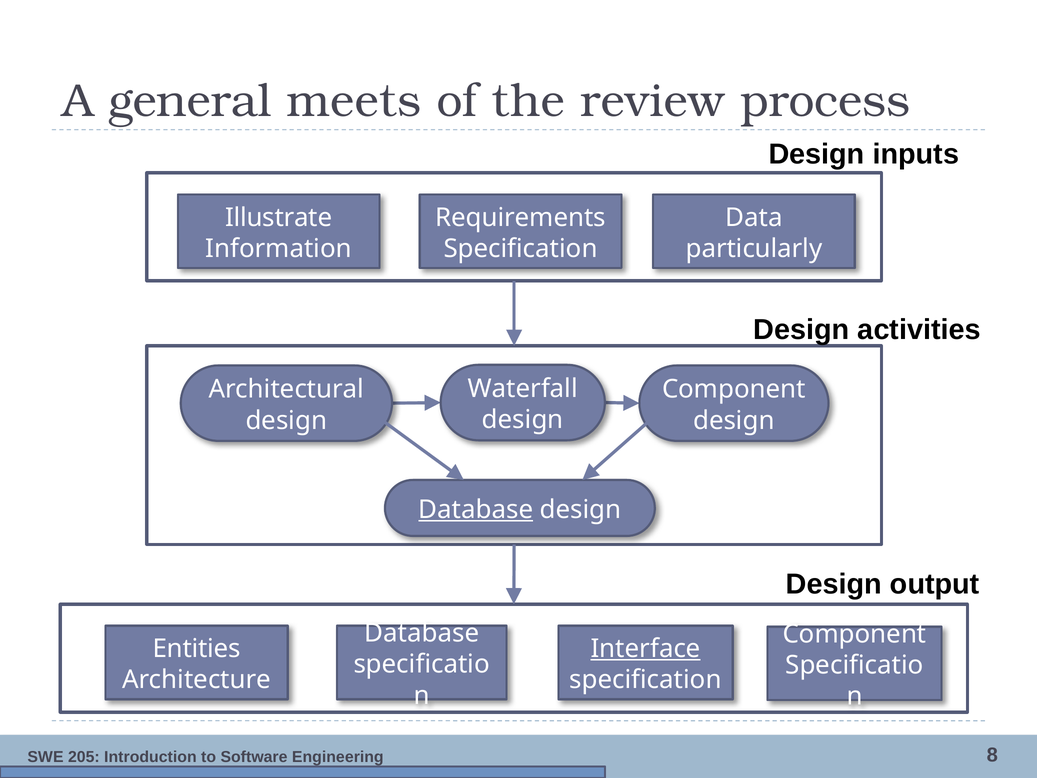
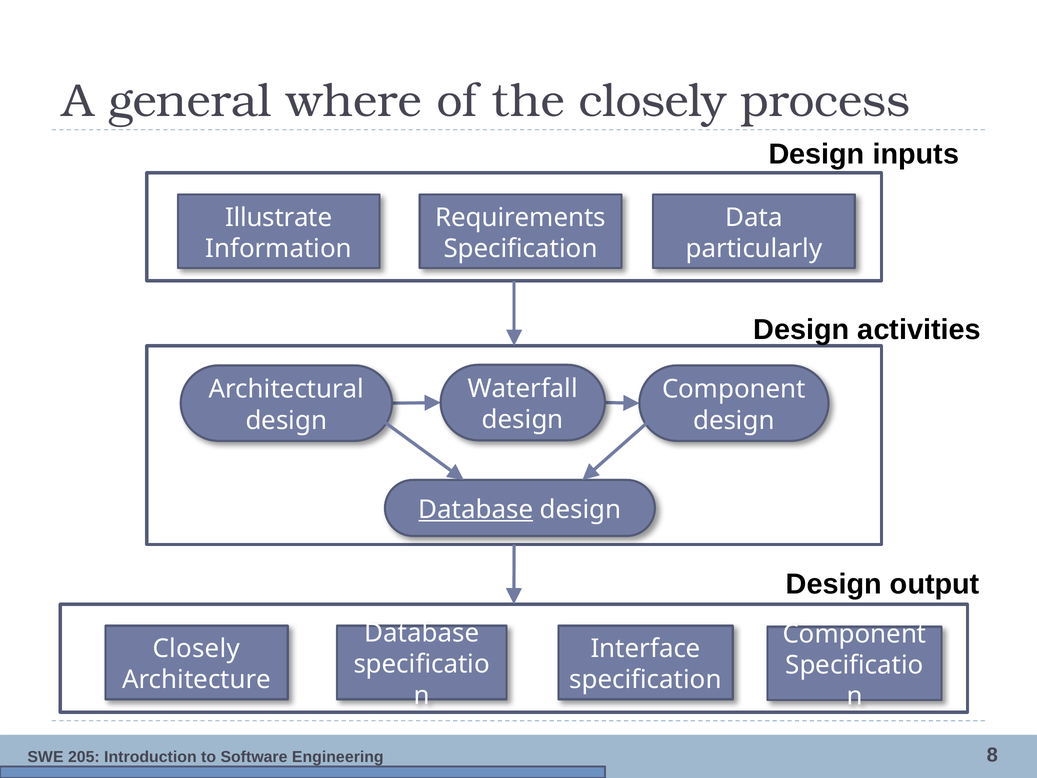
meets: meets -> where (354, 101)
the review: review -> closely (653, 101)
Entities: Entities -> Closely (196, 649)
Interface underline: present -> none (646, 649)
